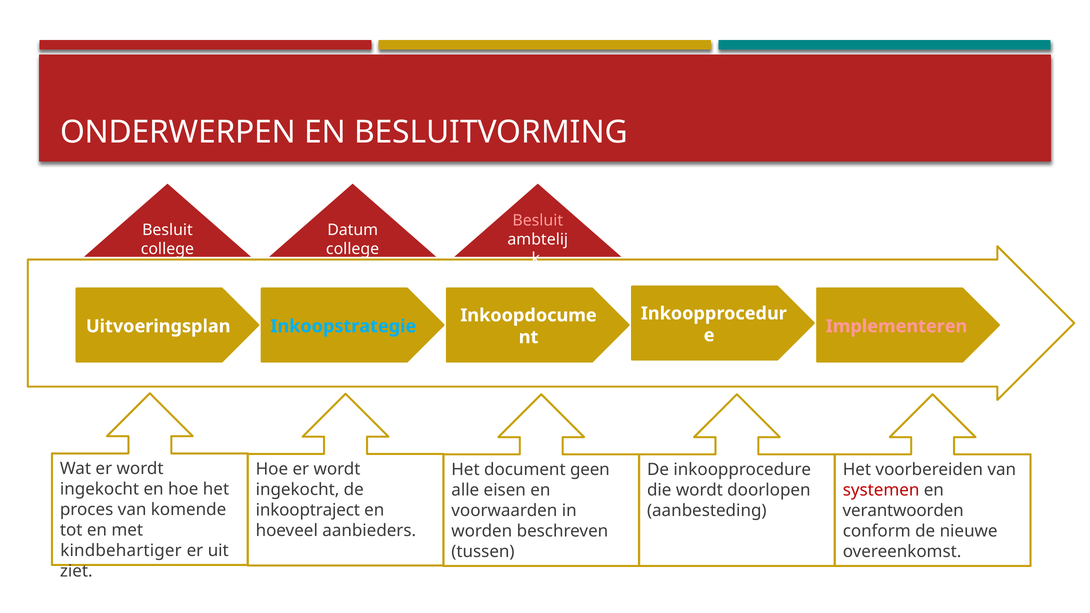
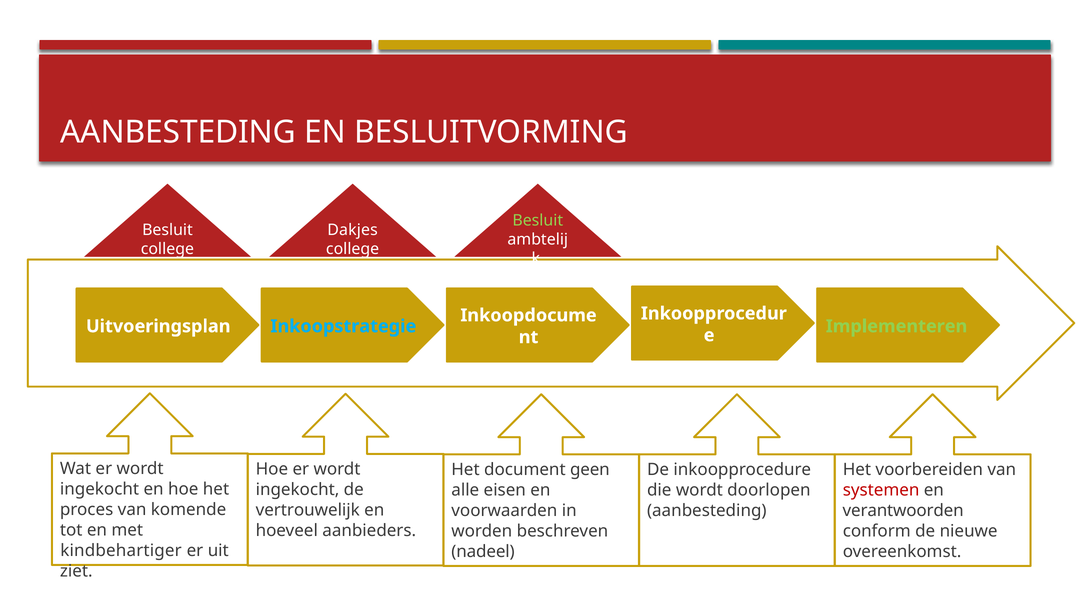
ONDERWERPEN: ONDERWERPEN -> AANBESTEDING (178, 132)
Besluit colour: pink -> light green (538, 221)
Datum: Datum -> Dakjes (353, 230)
Implementeren colour: pink -> light green (897, 326)
inkooptraject: inkooptraject -> vertrouwelijk (308, 510)
tussen: tussen -> nadeel (483, 552)
